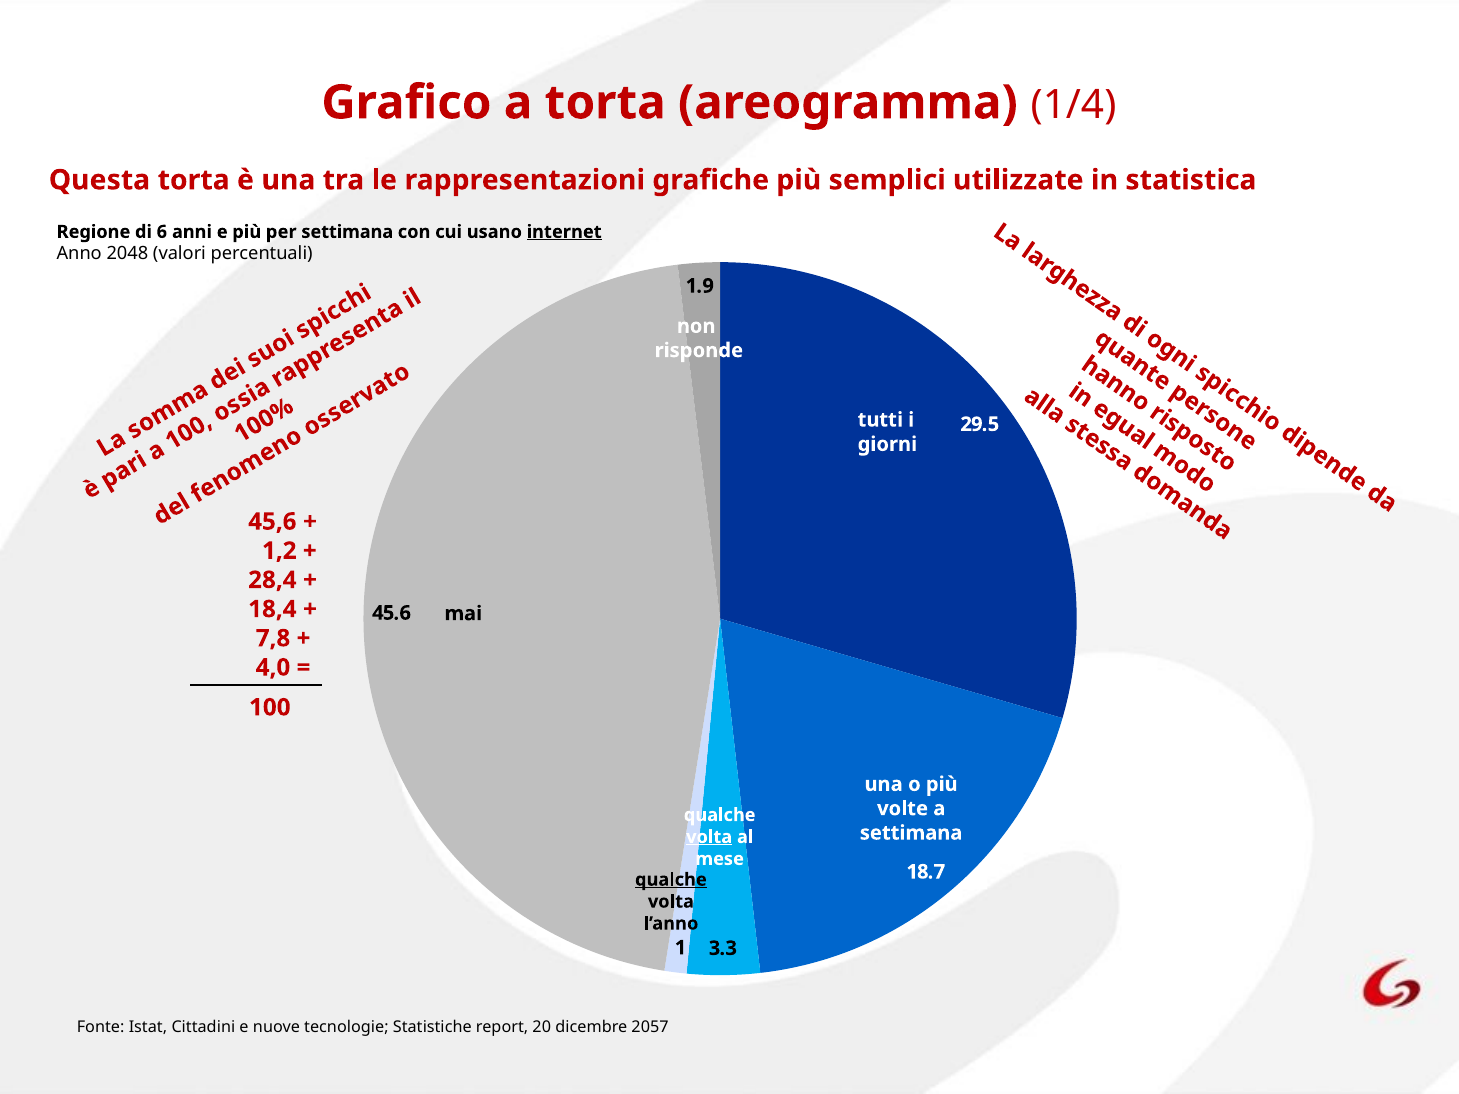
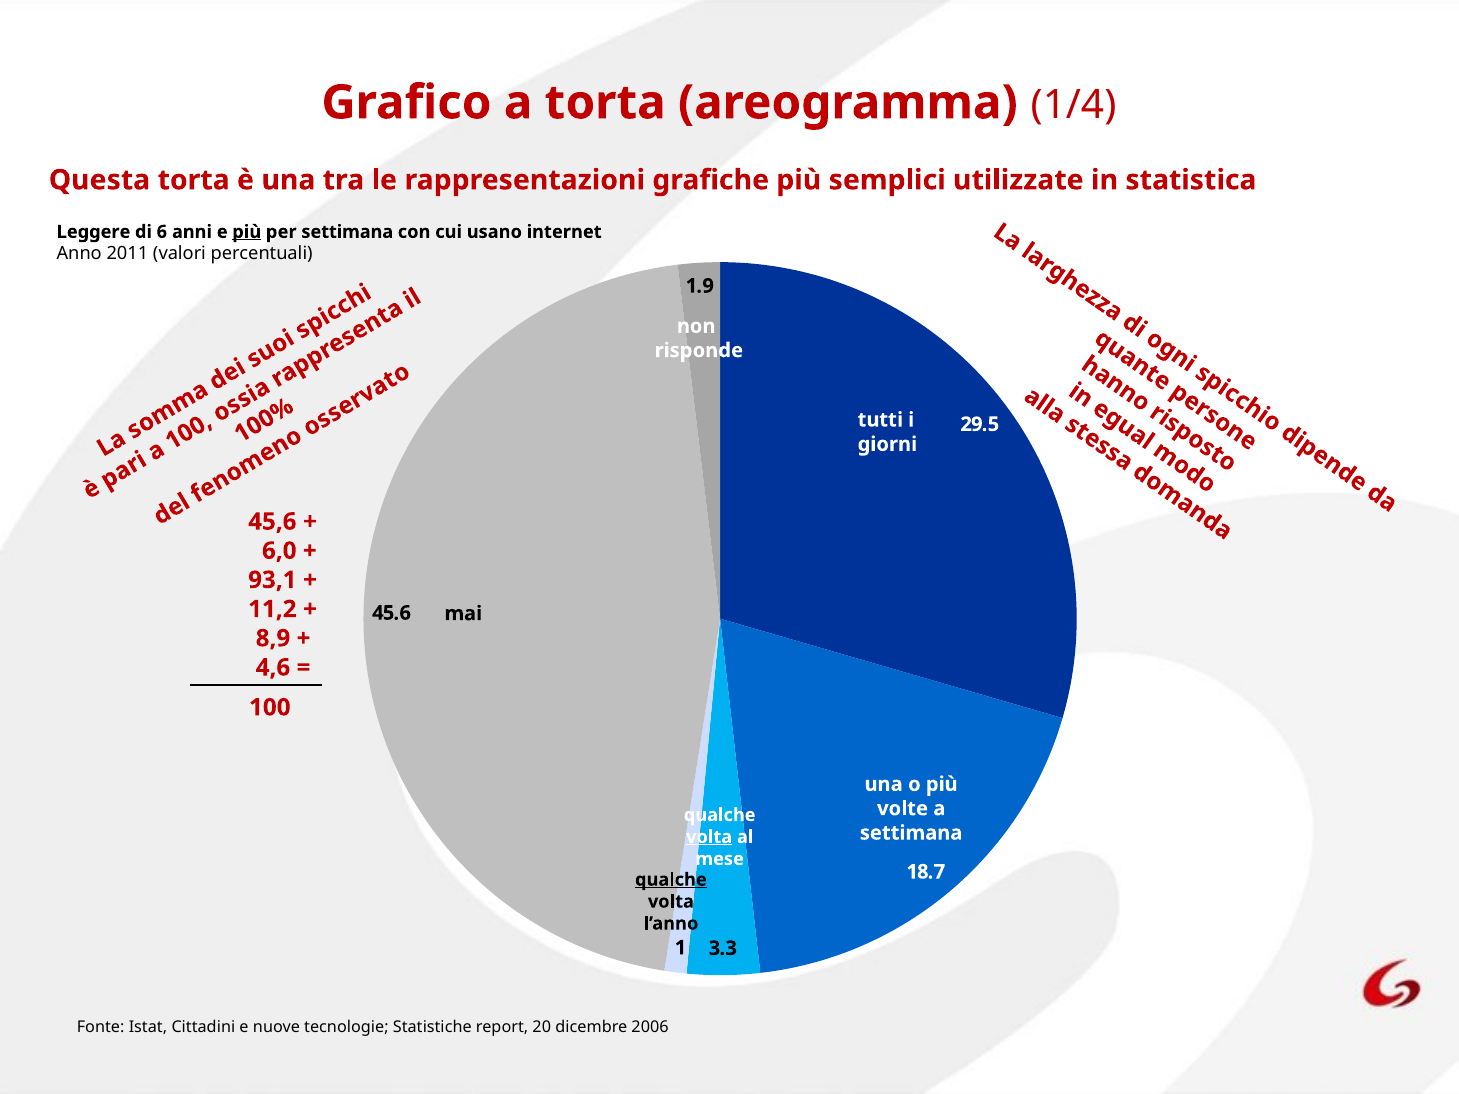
Regione: Regione -> Leggere (93, 232)
più underline: none -> present (247, 232)
internet underline: present -> none (564, 232)
2048: 2048 -> 2011 (127, 254)
1,2: 1,2 -> 6,0 (279, 551)
28,4: 28,4 -> 93,1 (272, 580)
18,4: 18,4 -> 11,2 (272, 609)
7,8: 7,8 -> 8,9 (273, 638)
4,0: 4,0 -> 4,6 (273, 668)
2057: 2057 -> 2006 (650, 1027)
